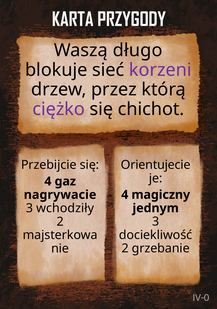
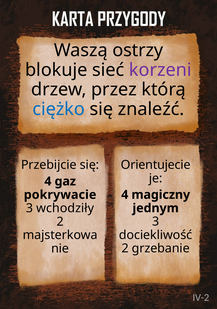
długo: długo -> ostrzy (138, 50)
ciężko colour: purple -> blue (59, 109)
chichot: chichot -> znaleźć (151, 109)
nagrywacie: nagrywacie -> pokrywacie (60, 194)
IV-0: IV-0 -> IV-2 (201, 297)
